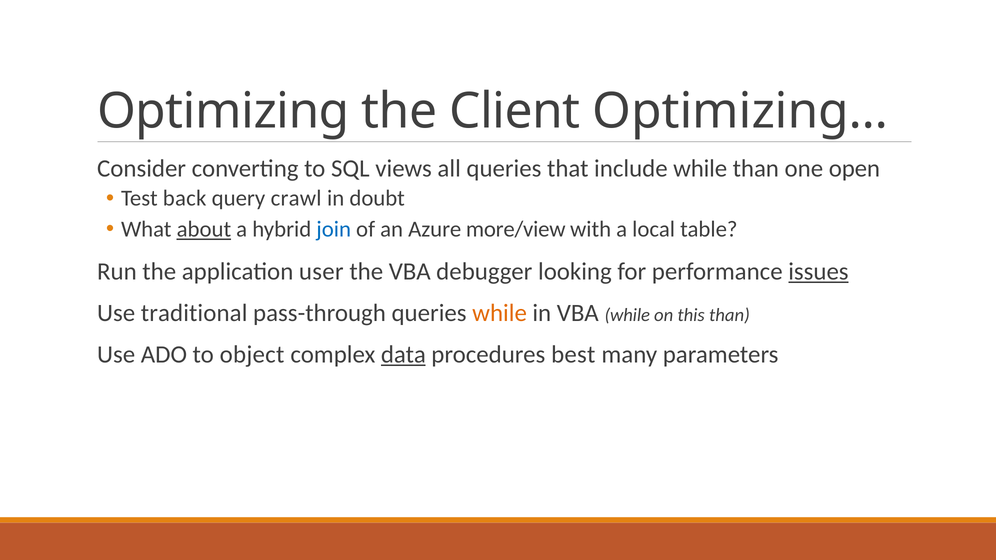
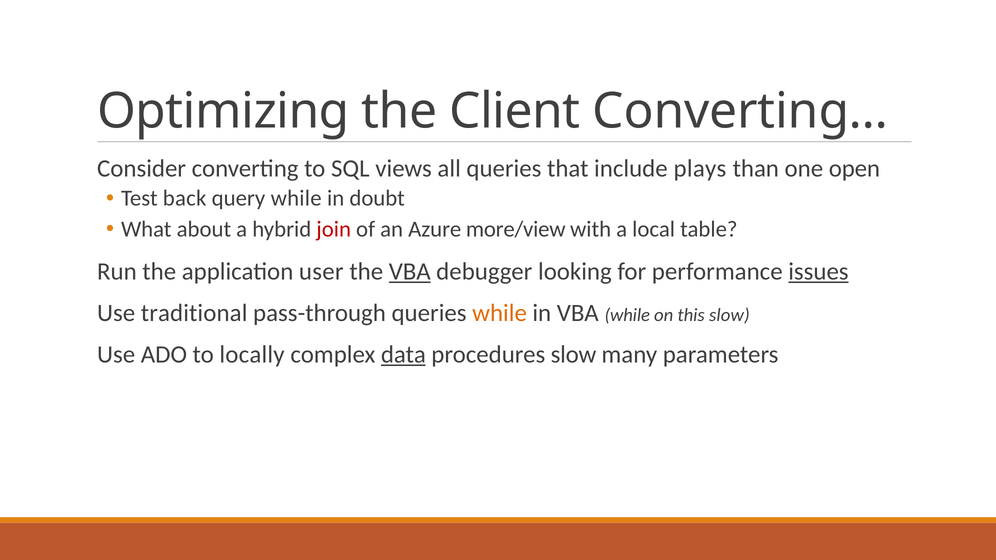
Optimizing…: Optimizing… -> Converting… (740, 112)
include while: while -> plays (700, 169)
query crawl: crawl -> while (296, 199)
about underline: present -> none (204, 229)
join colour: blue -> red (334, 229)
VBA underline: none -> present (410, 272)
this than: than -> slow (729, 315)
object: object -> locally (252, 355)
procedures best: best -> slow (574, 355)
